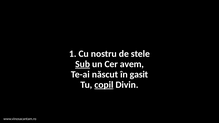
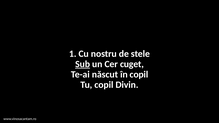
avem: avem -> cuget (132, 64)
în gasit: gasit -> copil (139, 75)
copil underline: present -> none (104, 85)
